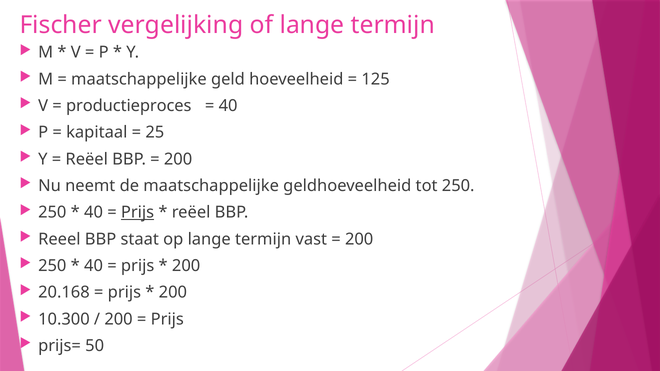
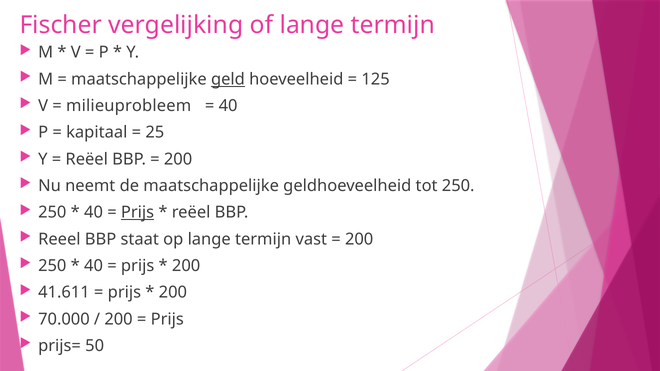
geld underline: none -> present (228, 79)
productieproces: productieproces -> milieuprobleem (129, 106)
20.168: 20.168 -> 41.611 (64, 293)
10.300: 10.300 -> 70.000 (64, 319)
